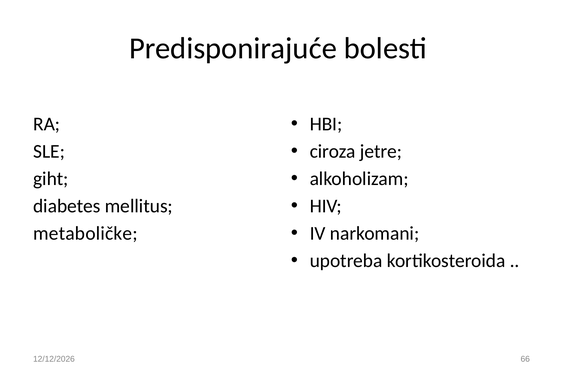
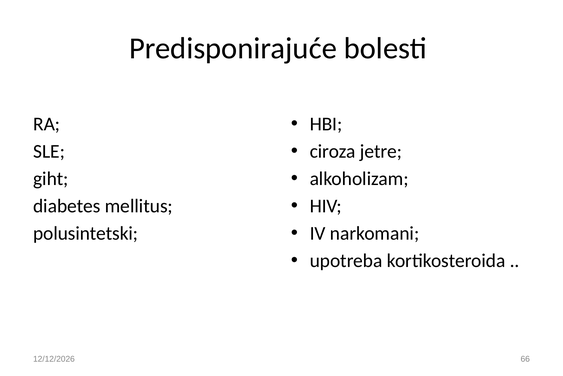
metaboličke: metaboličke -> polusintetski (86, 233)
